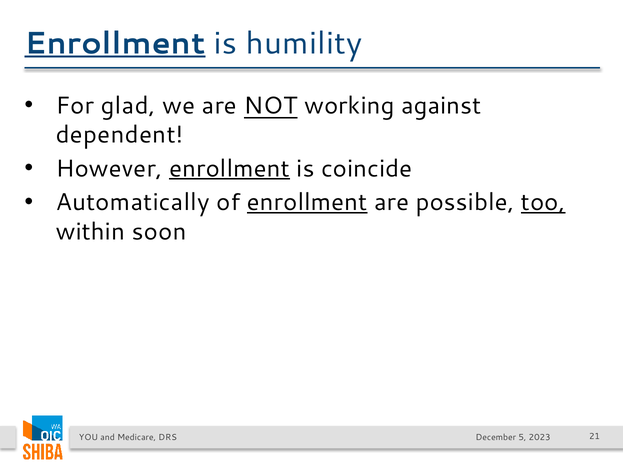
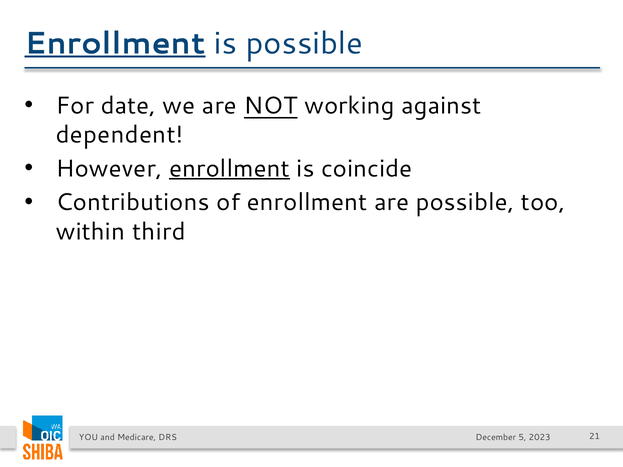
is humility: humility -> possible (304, 43)
glad: glad -> date (128, 106)
Automatically: Automatically -> Contributions (133, 203)
enrollment underline: present -> none (307, 203)
too underline: present -> none (543, 203)
soon: soon -> third (159, 232)
